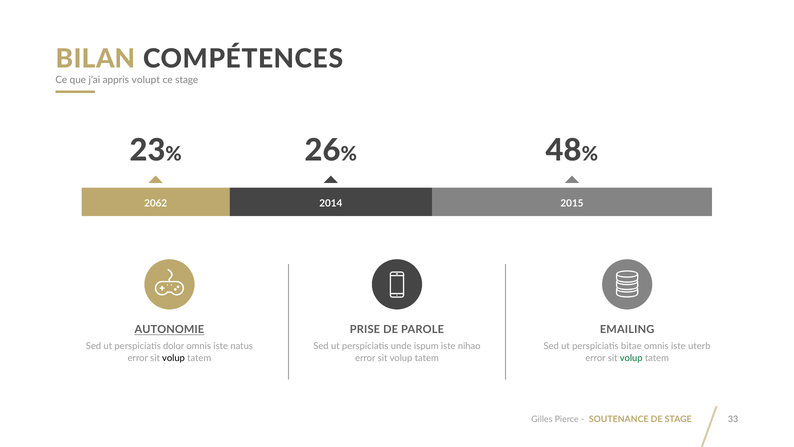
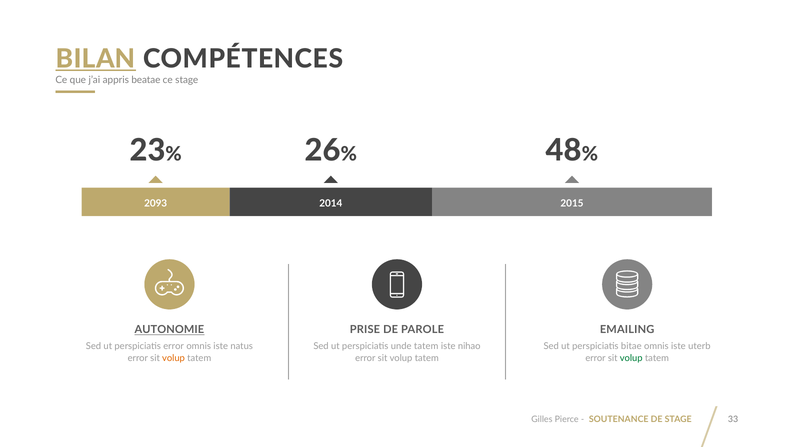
BILAN underline: none -> present (96, 59)
volupt: volupt -> beatae (146, 80)
2062: 2062 -> 2093 (156, 203)
perspiciatis dolor: dolor -> error (174, 346)
unde ispum: ispum -> tatem (426, 346)
volup colour: black -> orange (173, 358)
